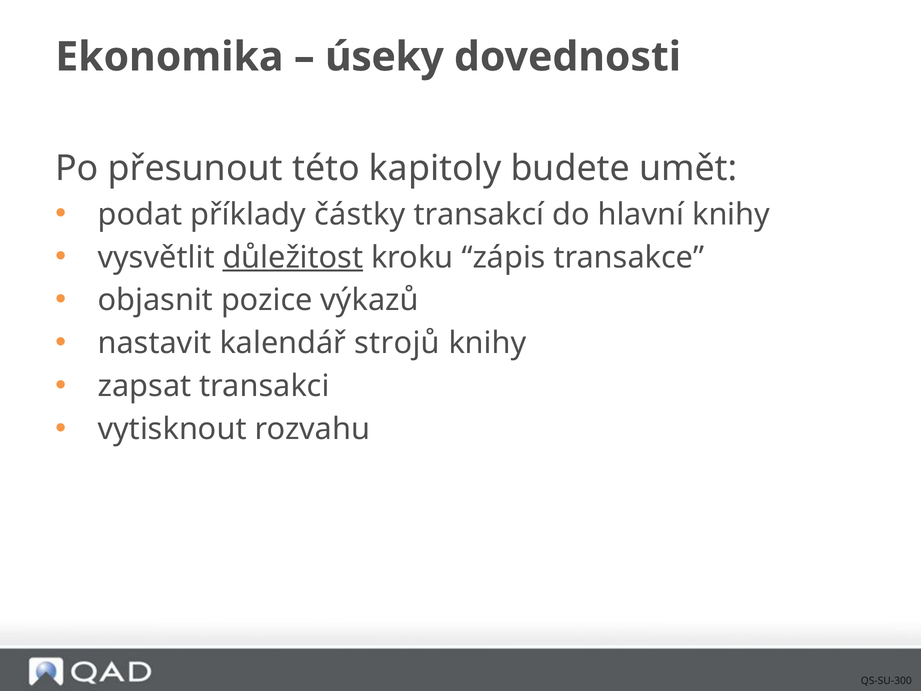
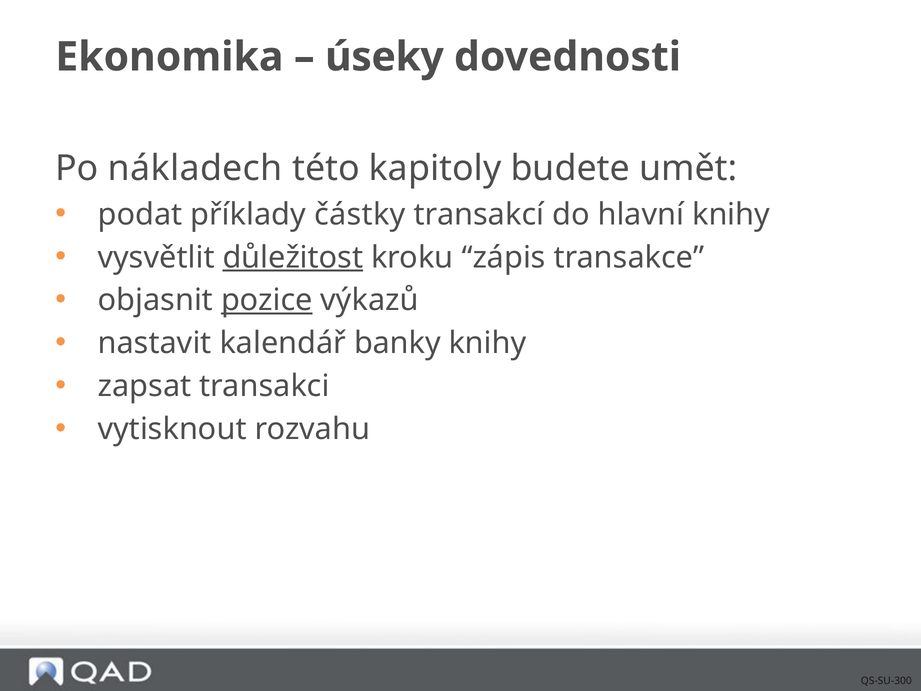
přesunout: přesunout -> nákladech (195, 169)
pozice underline: none -> present (267, 300)
strojů: strojů -> banky (397, 343)
